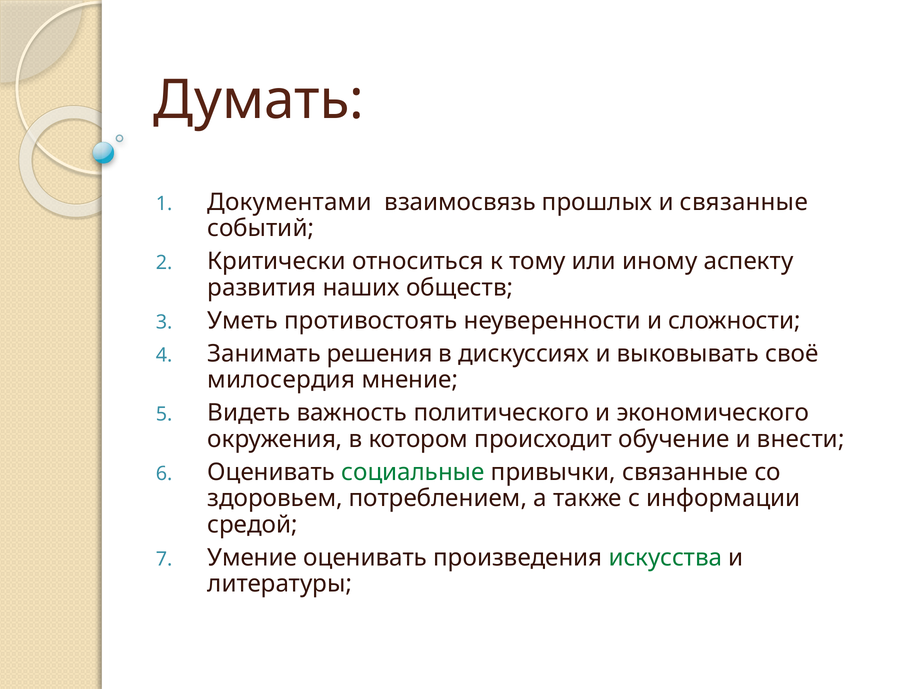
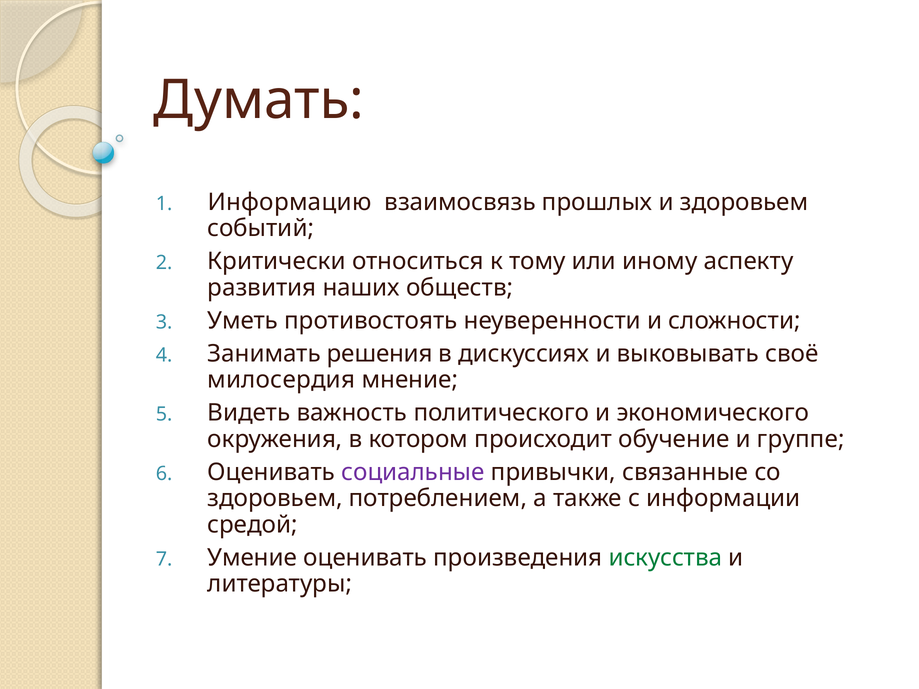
Документами: Документами -> Информацию (290, 202)
и связанные: связанные -> здоровьем (744, 202)
внести: внести -> группе (801, 439)
социальные colour: green -> purple (413, 472)
